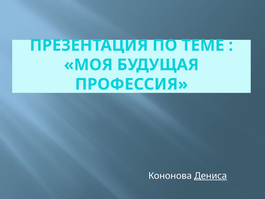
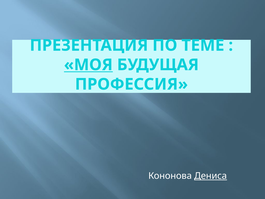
МОЯ underline: none -> present (88, 65)
